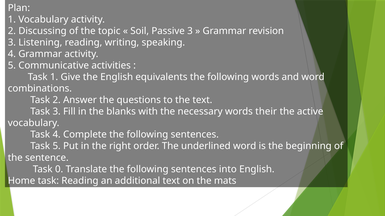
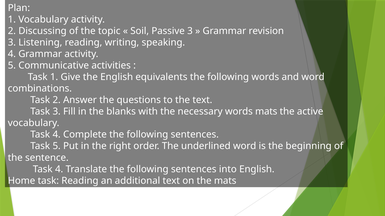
words their: their -> mats (266, 112)
0: 0 -> 4 (59, 170)
